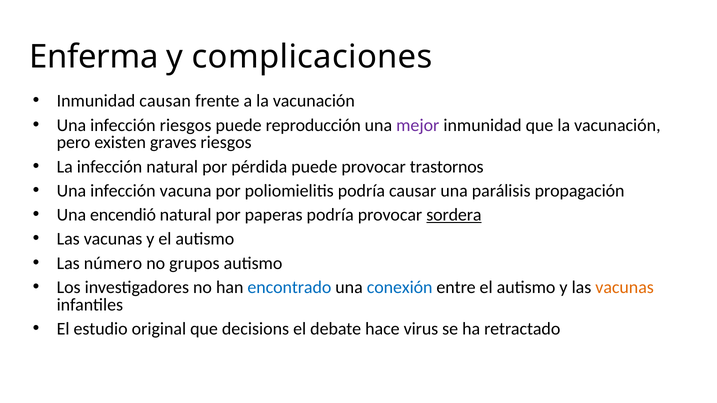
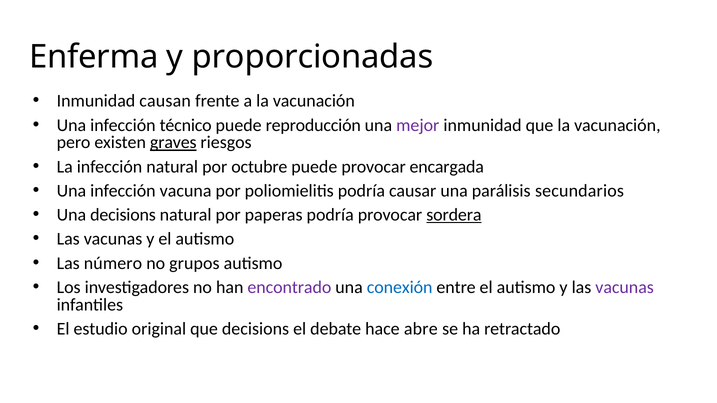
complicaciones: complicaciones -> proporcionadas (312, 57)
infección riesgos: riesgos -> técnico (186, 125)
graves underline: none -> present (173, 143)
pérdida: pérdida -> octubre (259, 167)
trastornos: trastornos -> encargada (447, 167)
propagación: propagación -> secundarios (579, 191)
Una encendió: encendió -> decisions (123, 215)
encontrado colour: blue -> purple (289, 287)
vacunas colour: orange -> purple (625, 287)
virus: virus -> abre (421, 329)
